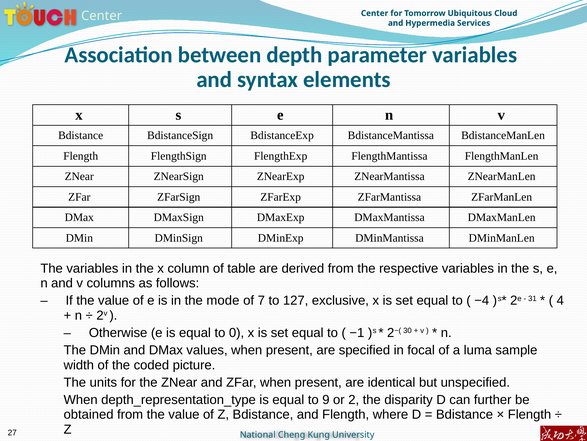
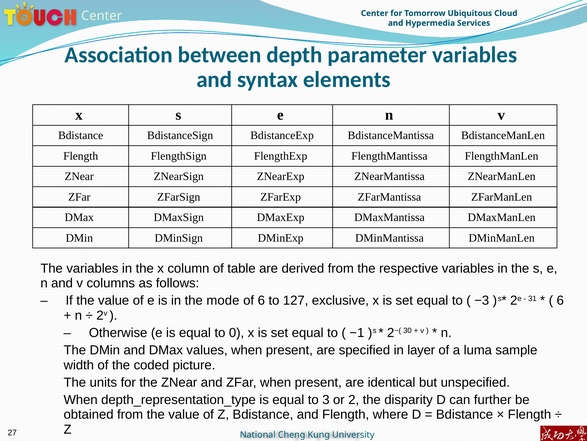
of 7: 7 -> 6 (261, 300)
−4: −4 -> −3 (482, 300)
4: 4 -> 6 (560, 300)
focal: focal -> layer (421, 350)
9: 9 -> 3 (326, 399)
